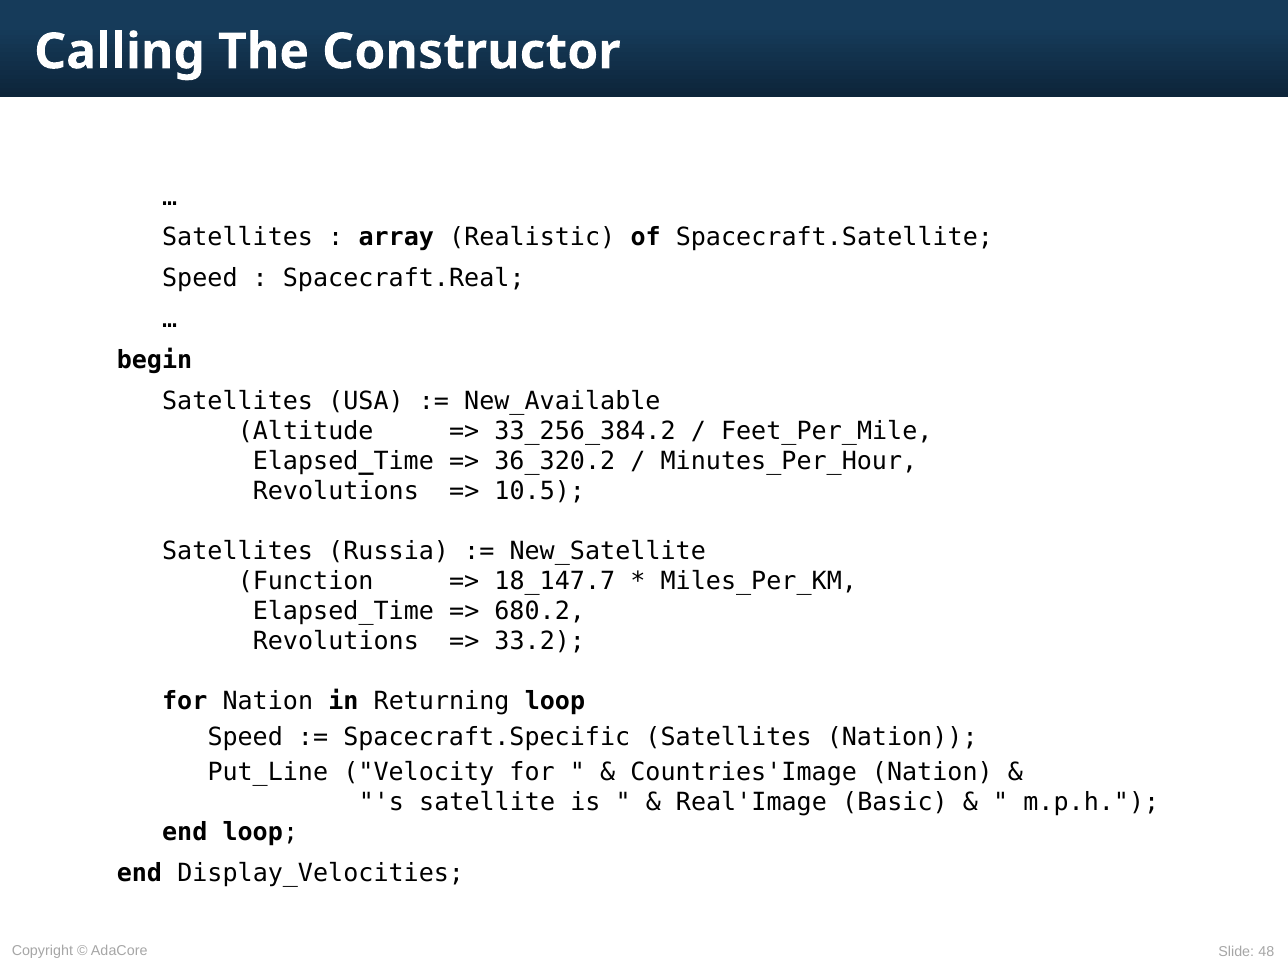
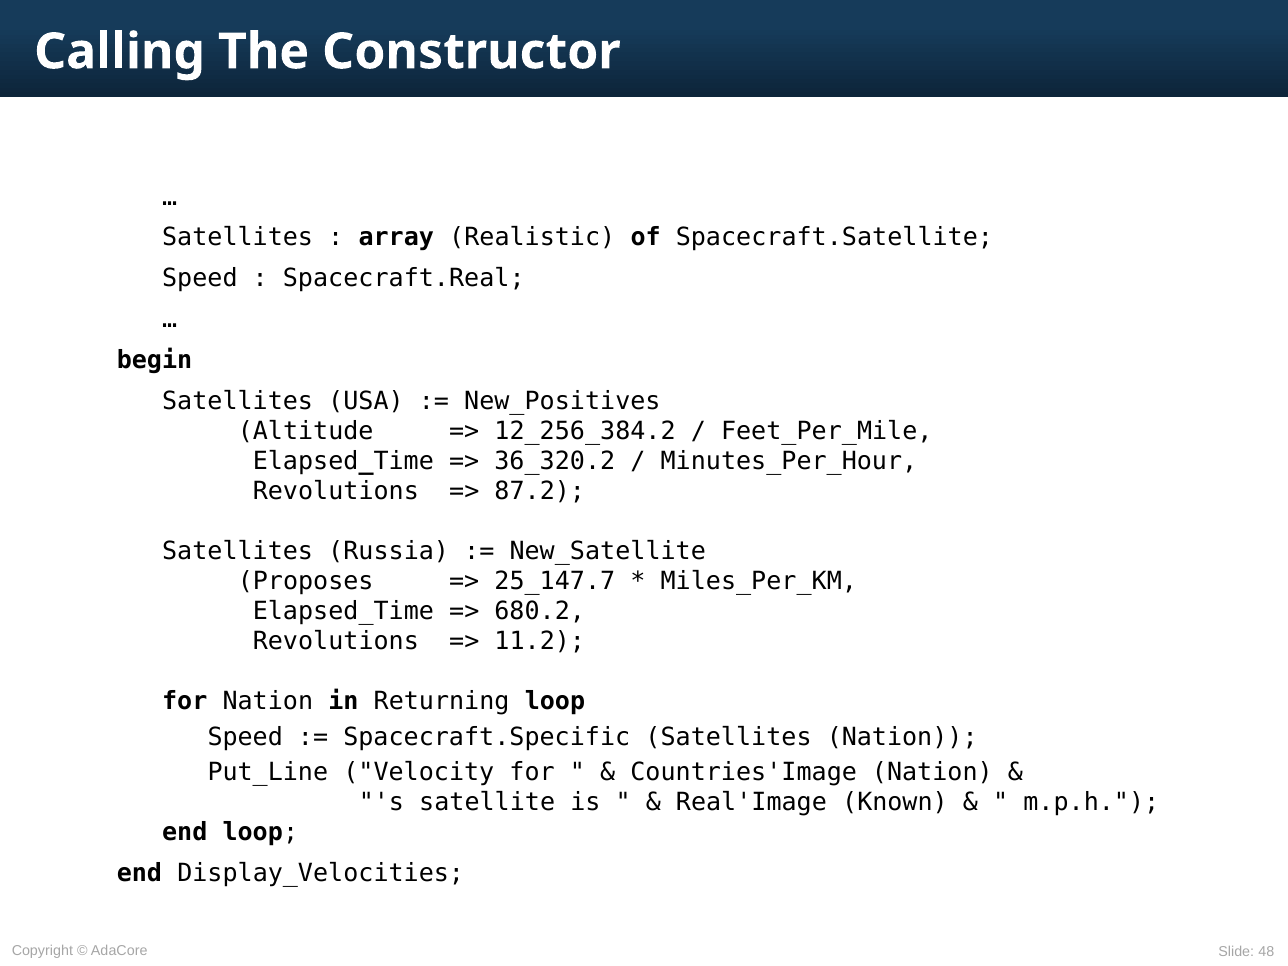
New_Available: New_Available -> New_Positives (562, 401)
33_256_384.2: 33_256_384.2 -> 12_256_384.2 (585, 431)
10.5: 10.5 -> 87.2 (540, 491)
Function: Function -> Proposes (306, 581)
18_147.7: 18_147.7 -> 25_147.7 (555, 581)
33.2: 33.2 -> 11.2 (540, 641)
Basic: Basic -> Known (895, 803)
